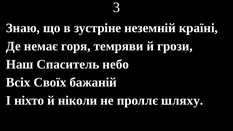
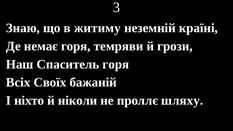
зустріне: зустріне -> житиму (97, 28)
Спаситель небо: небо -> горя (116, 64)
